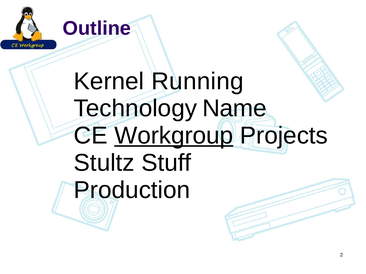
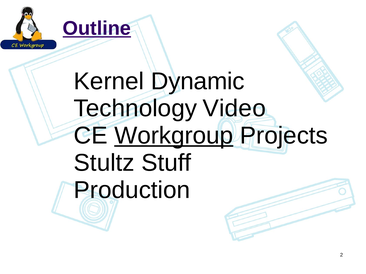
Outline underline: none -> present (97, 28)
Running: Running -> Dynamic (198, 81)
Name: Name -> Video (234, 109)
